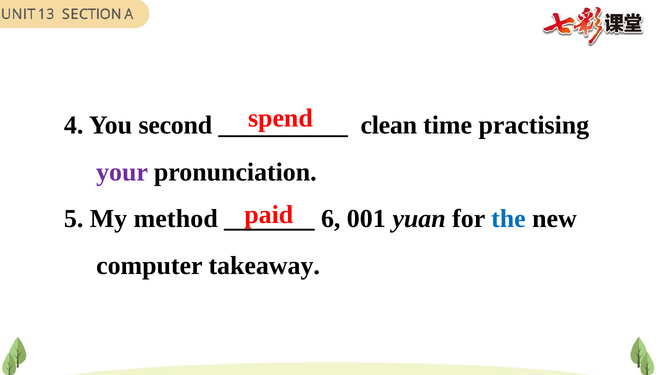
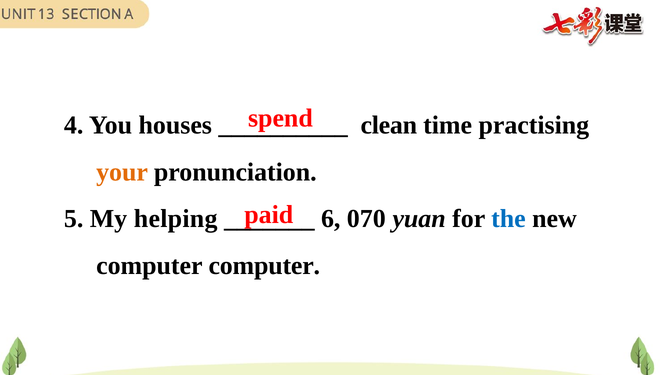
second: second -> houses (175, 125)
your colour: purple -> orange (122, 172)
method: method -> helping (176, 219)
001: 001 -> 070 (366, 219)
computer takeaway: takeaway -> computer (264, 266)
